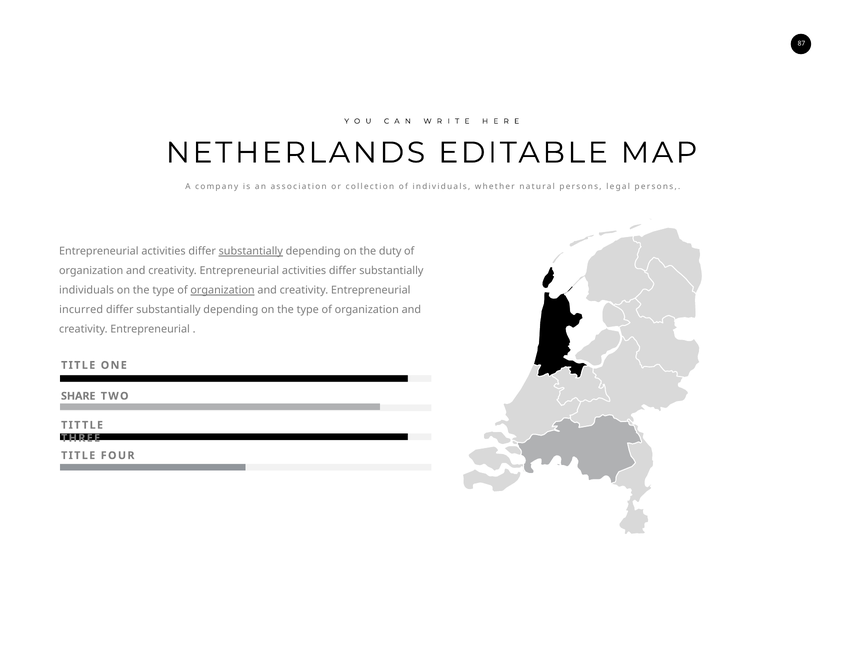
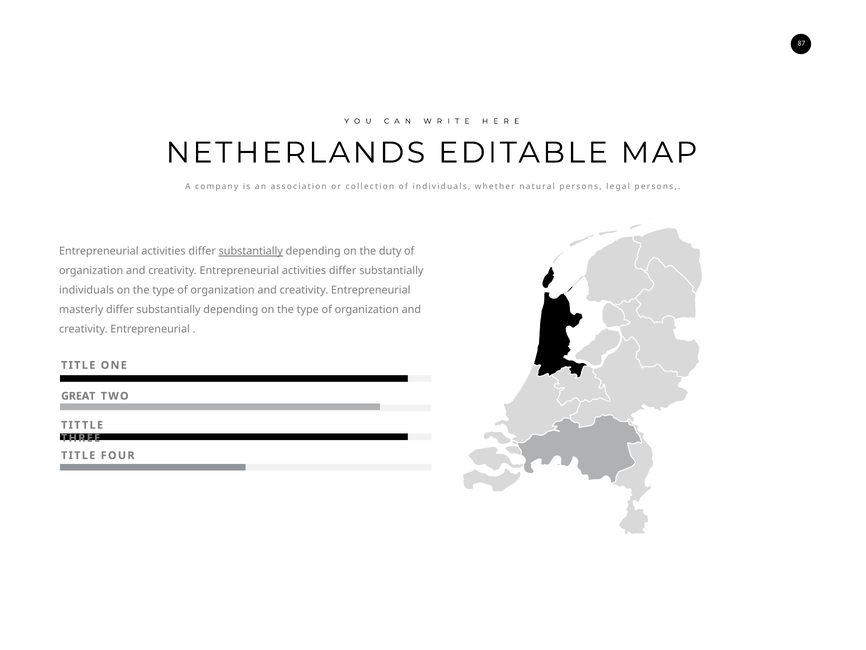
organization underline: present -> none (223, 290)
incurred: incurred -> masterly (81, 310)
SHARE: SHARE -> GREAT (78, 396)
